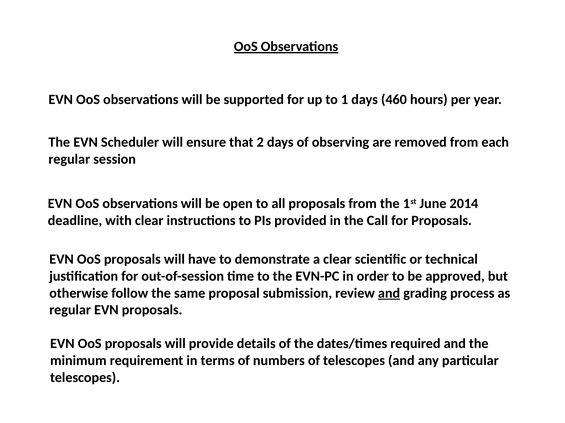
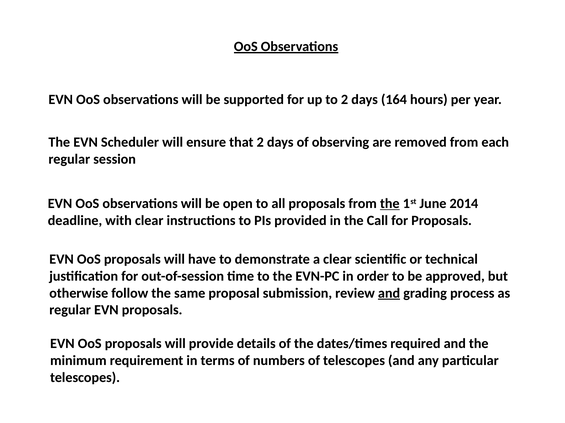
to 1: 1 -> 2 (345, 100)
460: 460 -> 164 (394, 100)
the underline: none -> present (390, 204)
